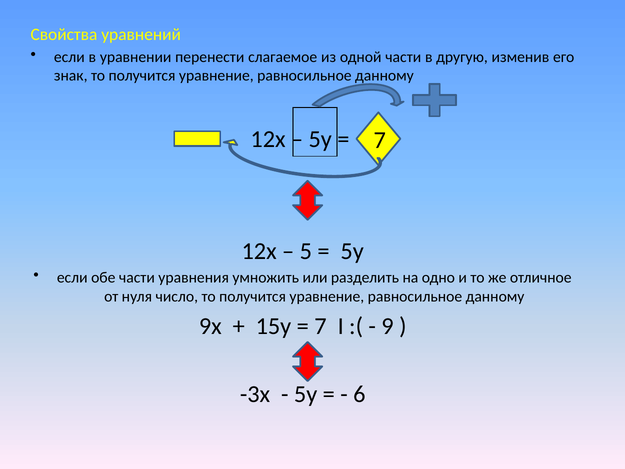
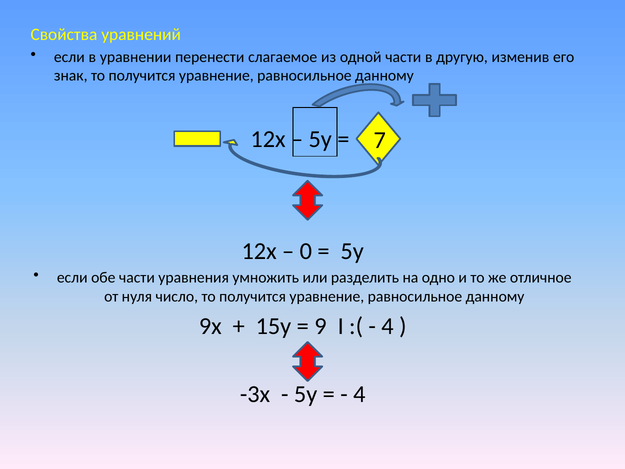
5: 5 -> 0 (306, 251)
7: 7 -> 9 (320, 326)
9: 9 -> 4 (388, 326)
6: 6 -> 4 (359, 394)
